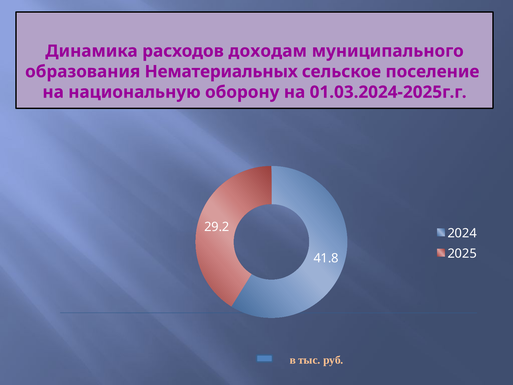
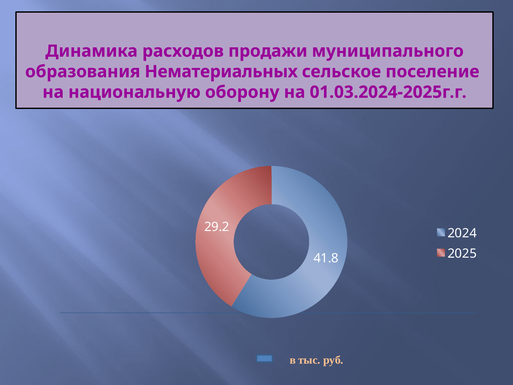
доходам: доходам -> продажи (268, 51)
